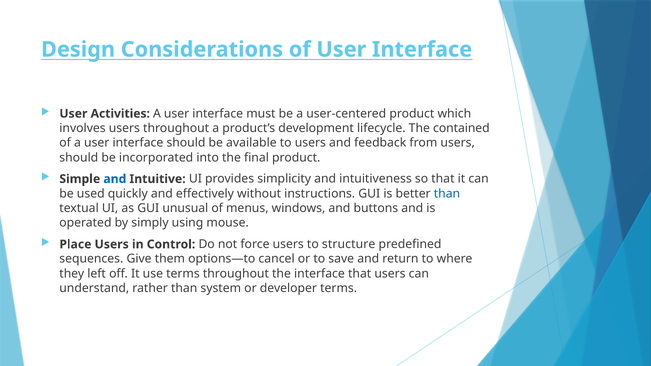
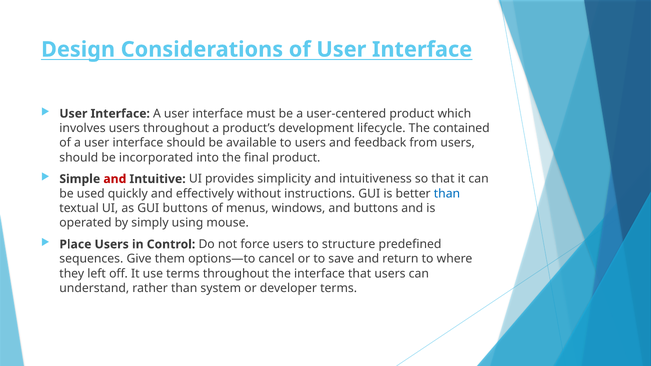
Activities: Activities -> Interface (120, 114)
and colour: blue -> red (115, 179)
GUI unusual: unusual -> buttons (185, 208)
